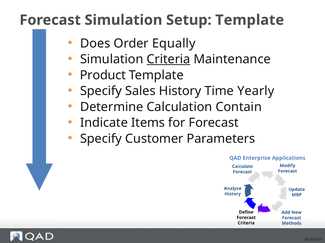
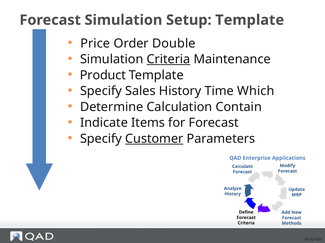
Does: Does -> Price (95, 43)
Equally: Equally -> Double (174, 43)
Yearly: Yearly -> Which (256, 91)
Customer underline: none -> present (154, 139)
